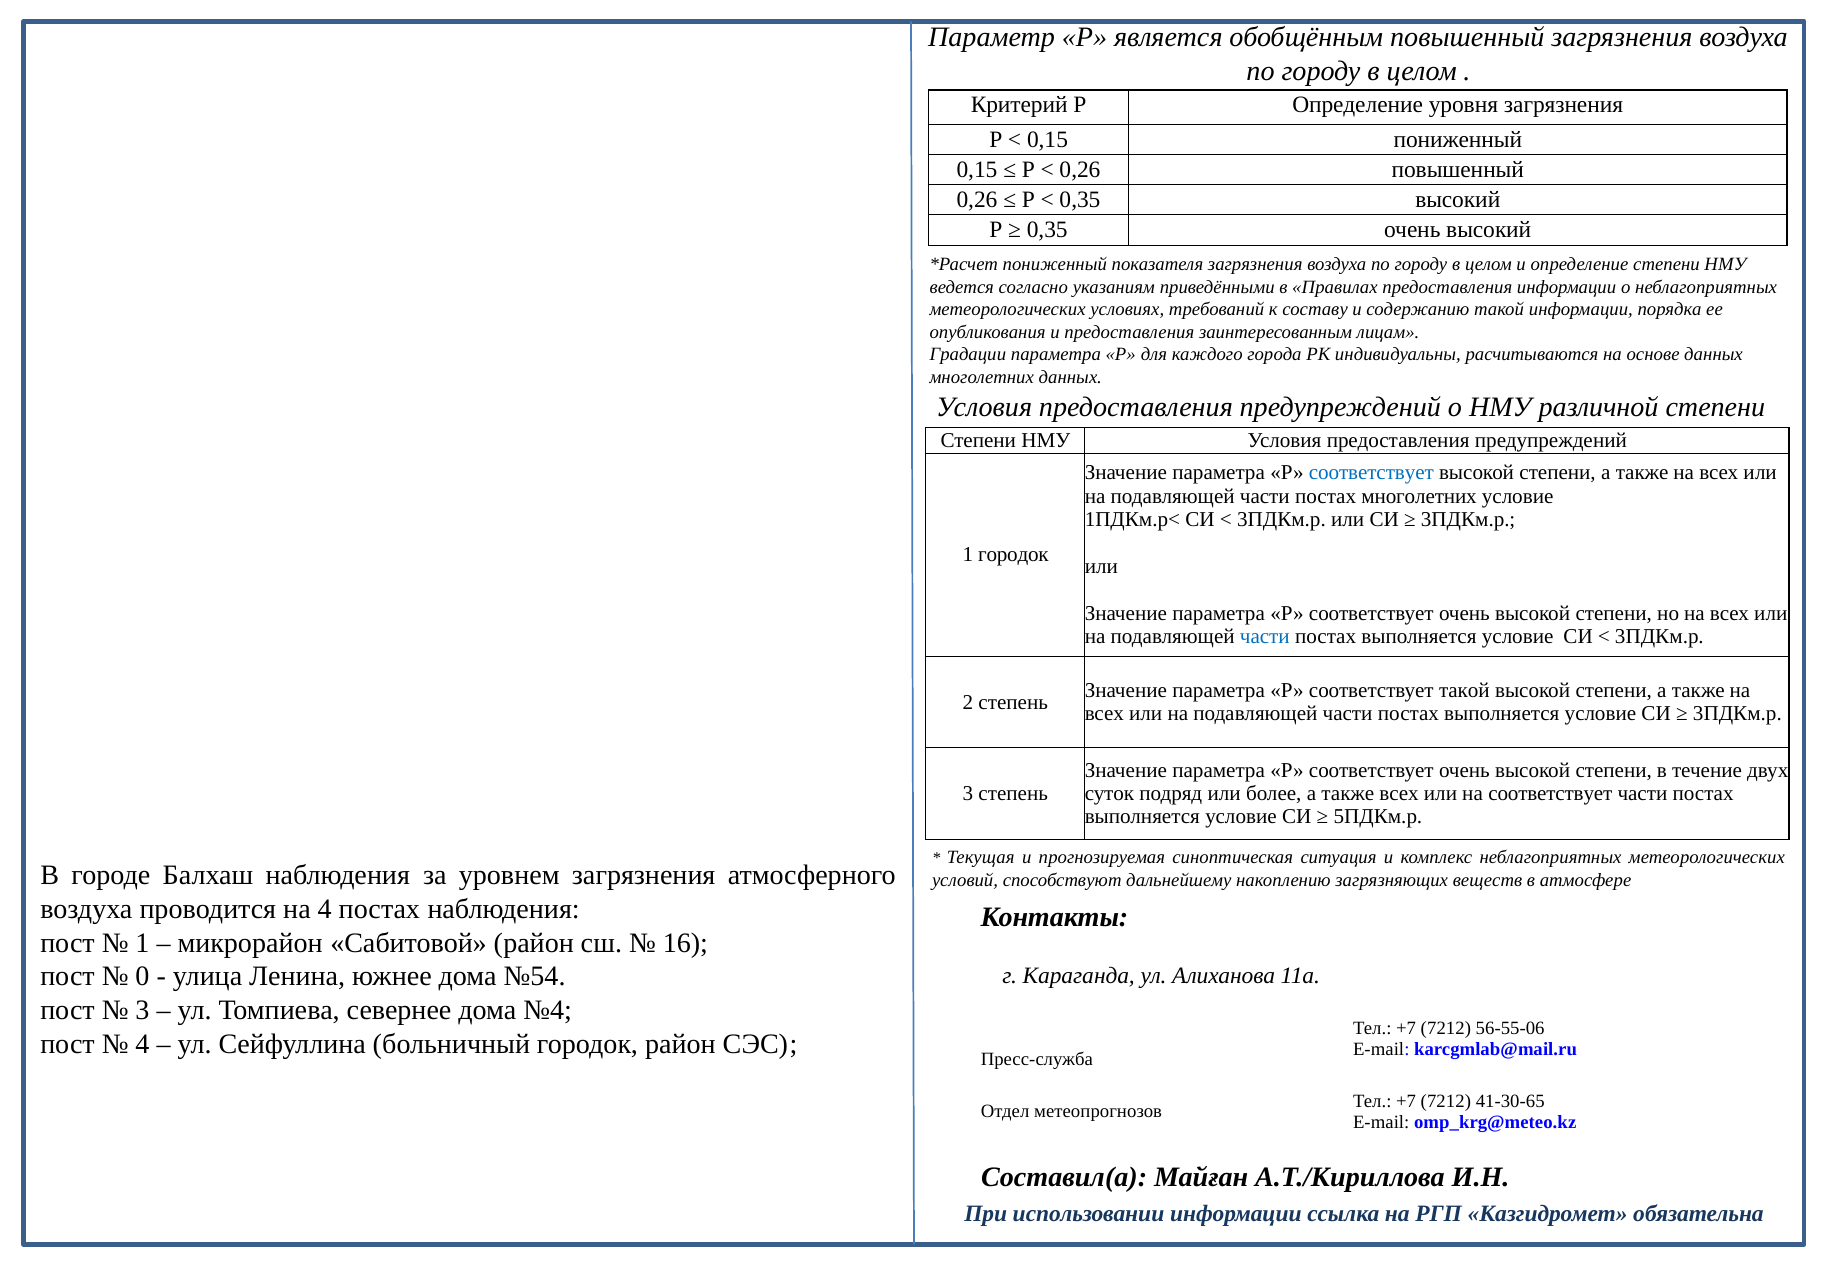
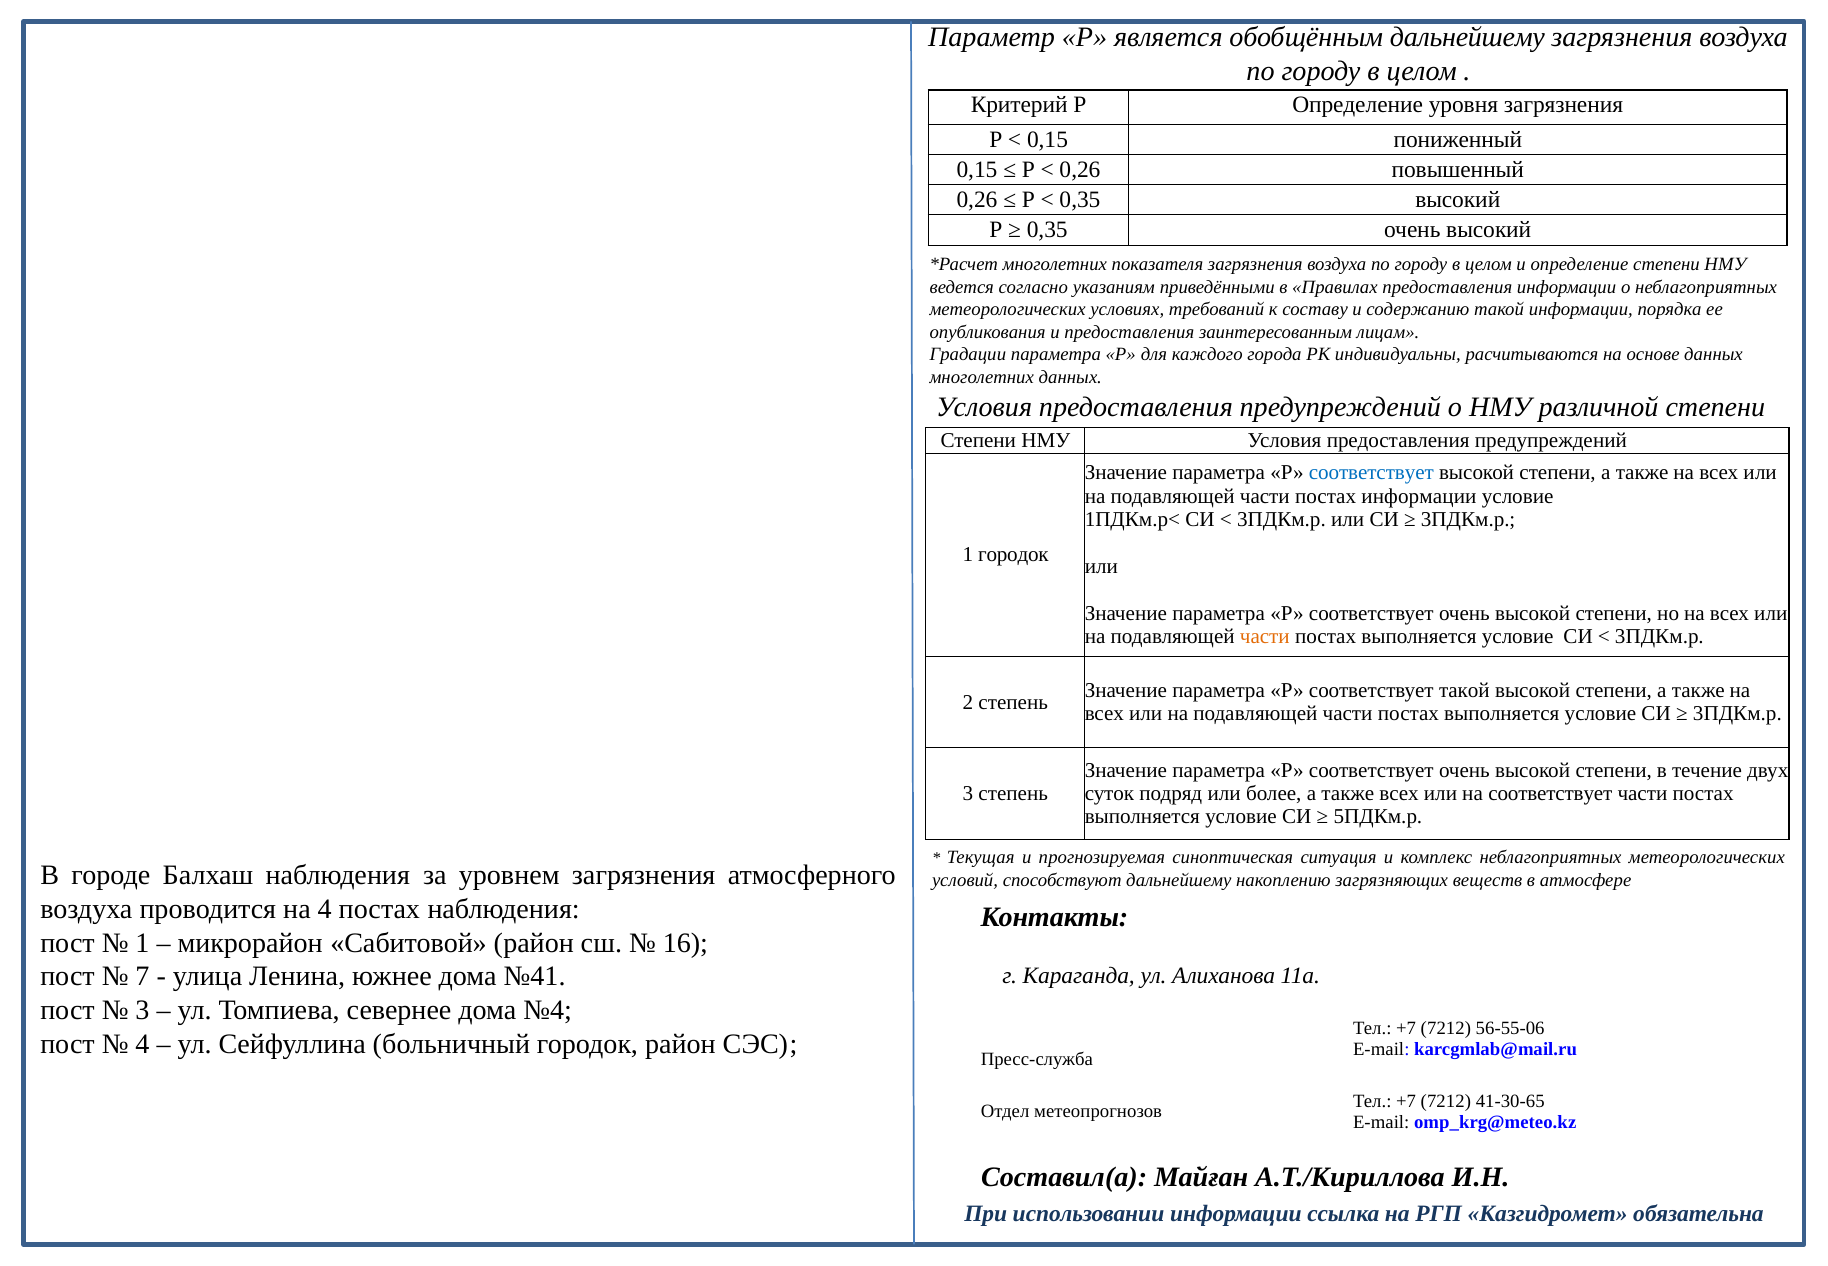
обобщённым повышенный: повышенный -> дальнейшему (1467, 37)
пониженный: пониженный -> многолетних (1055, 265)
постах многолетних: многолетних -> информации (1419, 496)
части colour: blue -> orange (1265, 636)
0: 0 -> 7 (143, 976)
№54: №54 -> №41 (535, 976)
